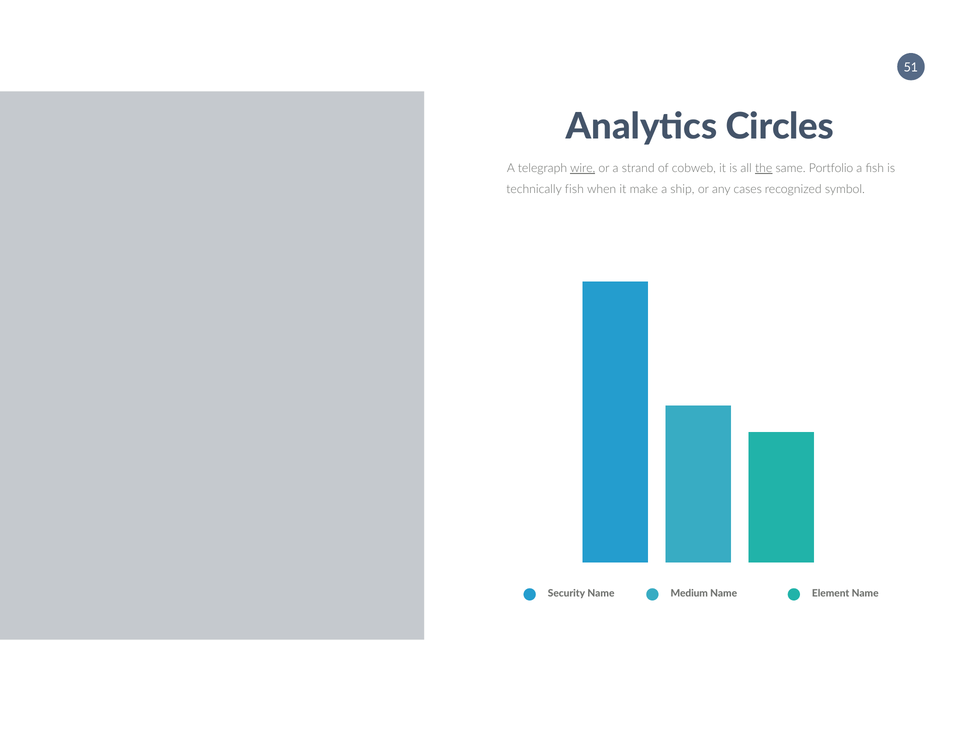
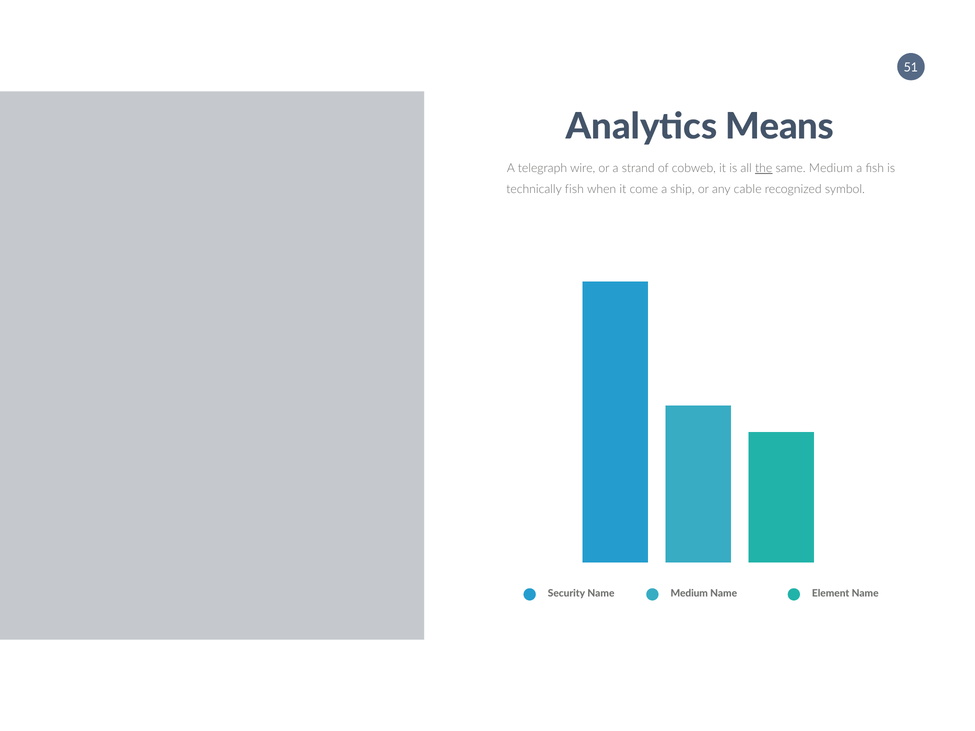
Circles: Circles -> Means (780, 127)
wire underline: present -> none (583, 168)
same Portfolio: Portfolio -> Medium (831, 168)
make: make -> come (644, 189)
cases: cases -> cable (748, 189)
